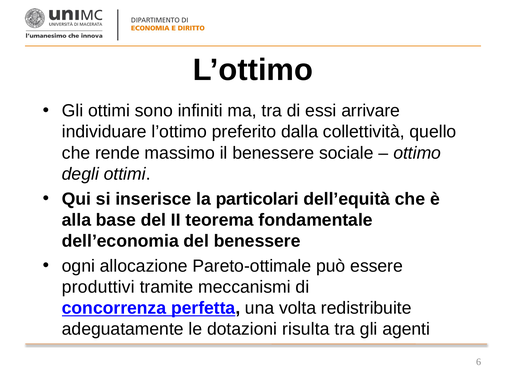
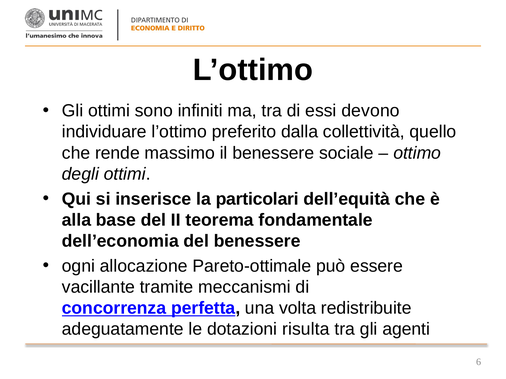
arrivare: arrivare -> devono (371, 111)
produttivi: produttivi -> vacillante (98, 287)
